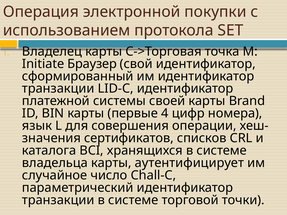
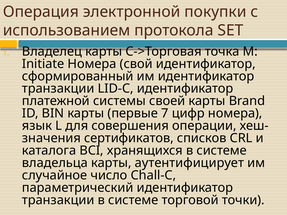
Initiate Браузер: Браузер -> Номера (92, 64)
4: 4 -> 7 (165, 114)
